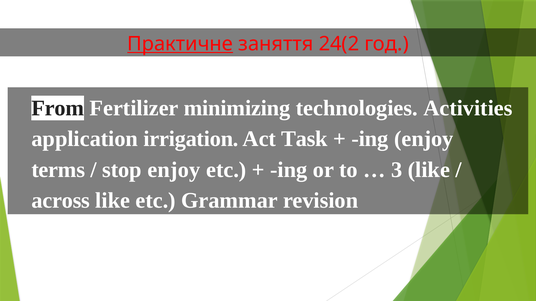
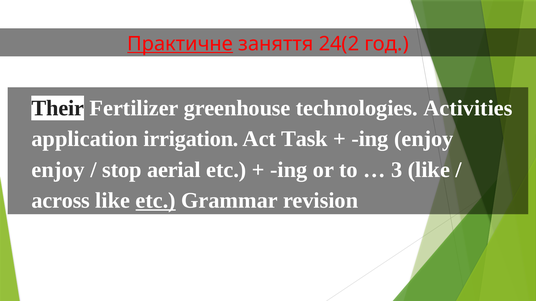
From: From -> Their (58, 108)
minimizing: minimizing -> greenhouse (237, 108)
terms: terms -> enjoy (58, 170)
stop enjoy: enjoy -> aerial (174, 170)
etc underline: none -> present (156, 201)
